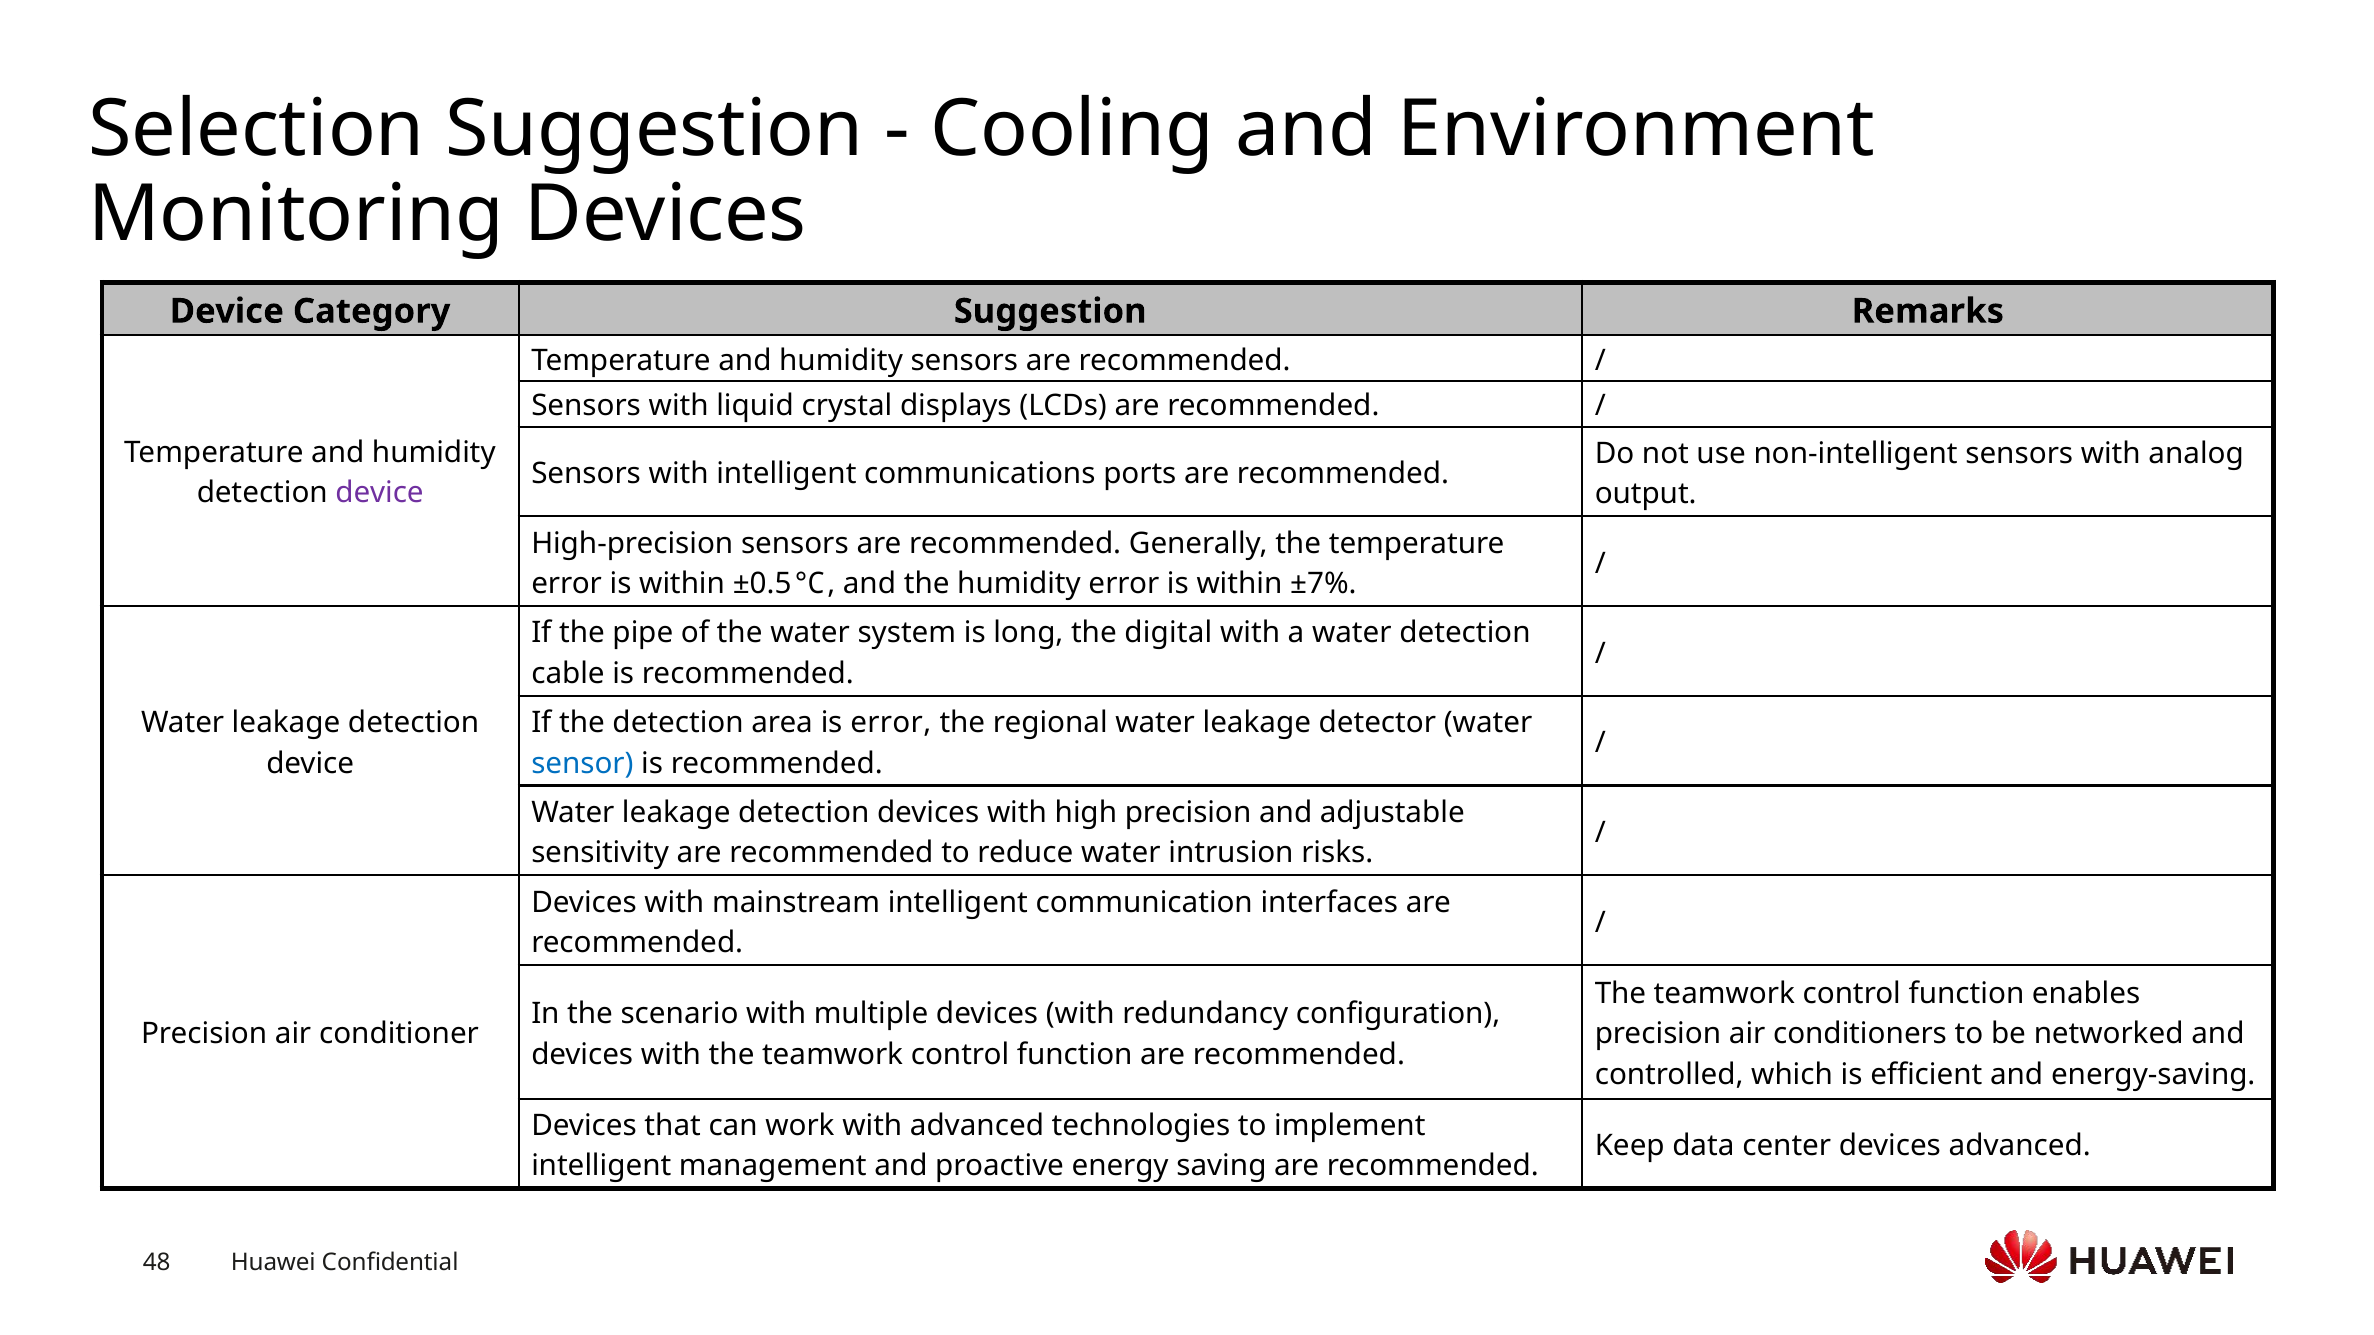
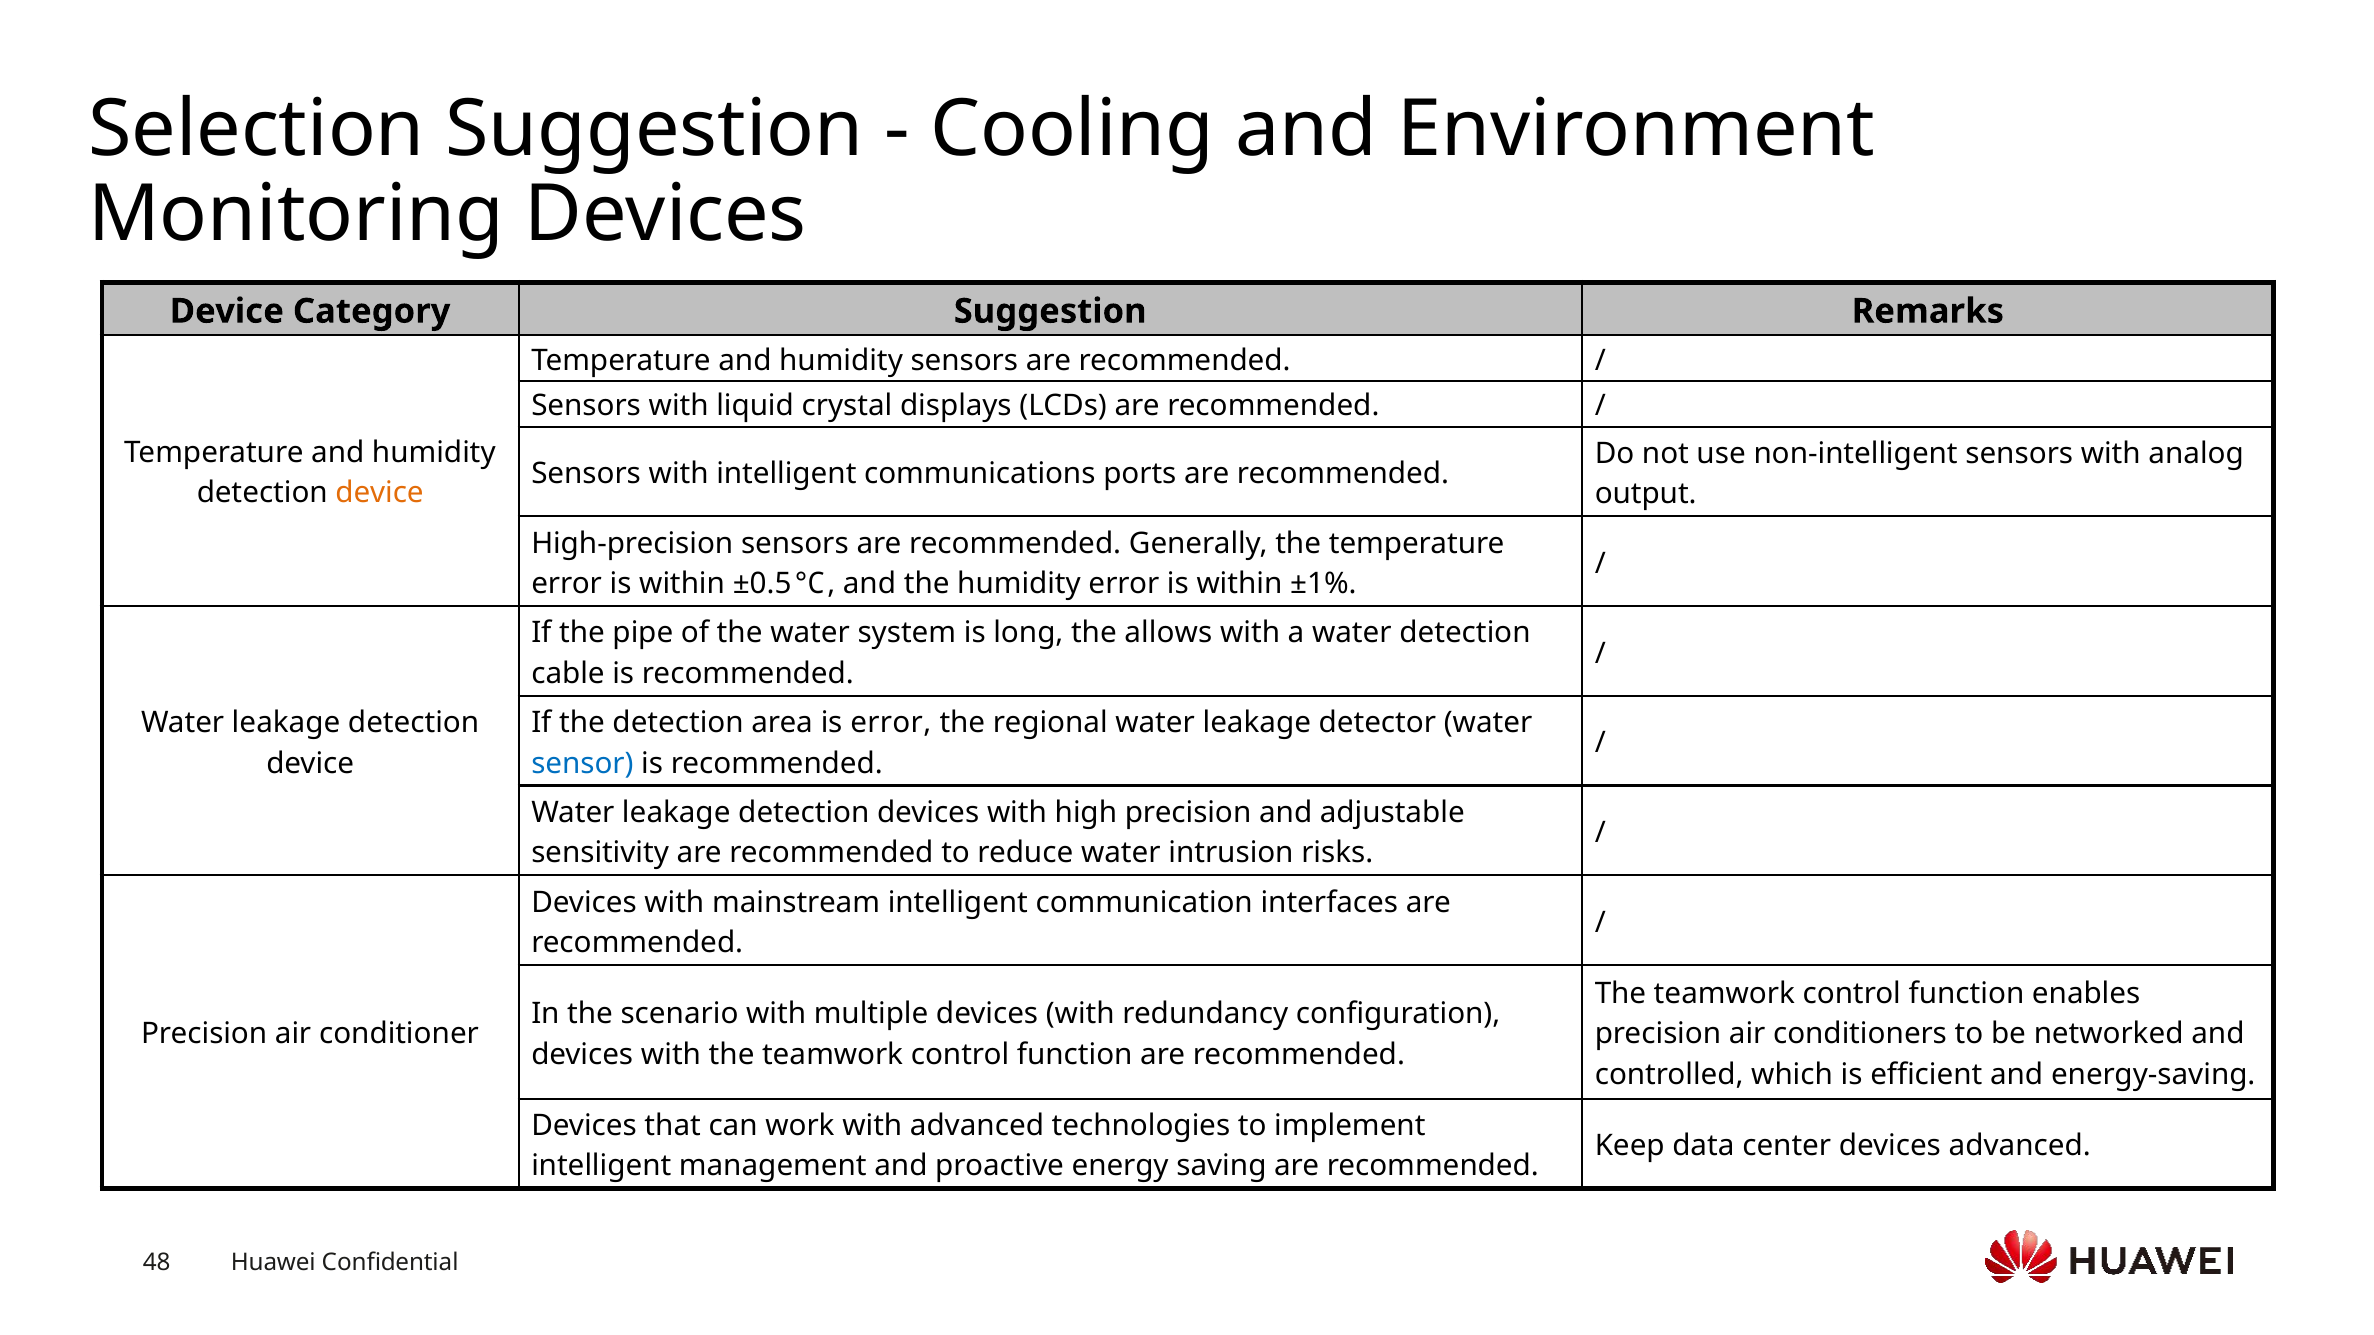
device colour: purple -> orange (380, 493)
±7%: ±7% -> ±1% (1323, 584)
digital: digital -> allows (1168, 633)
